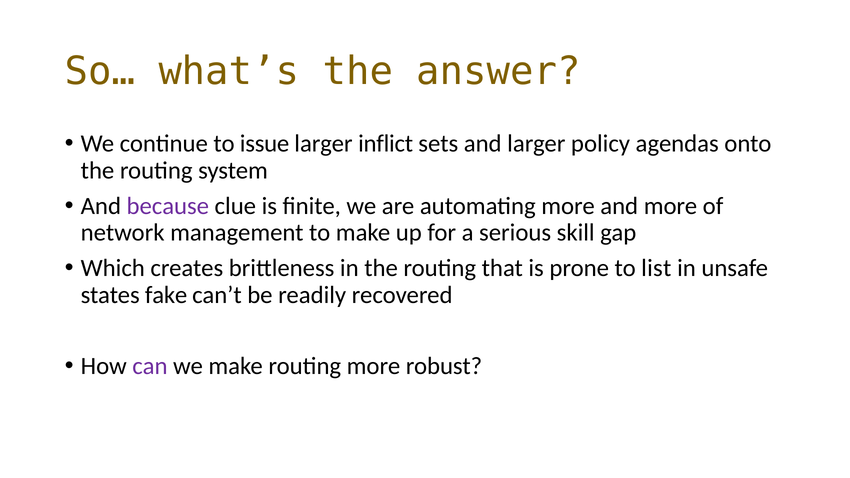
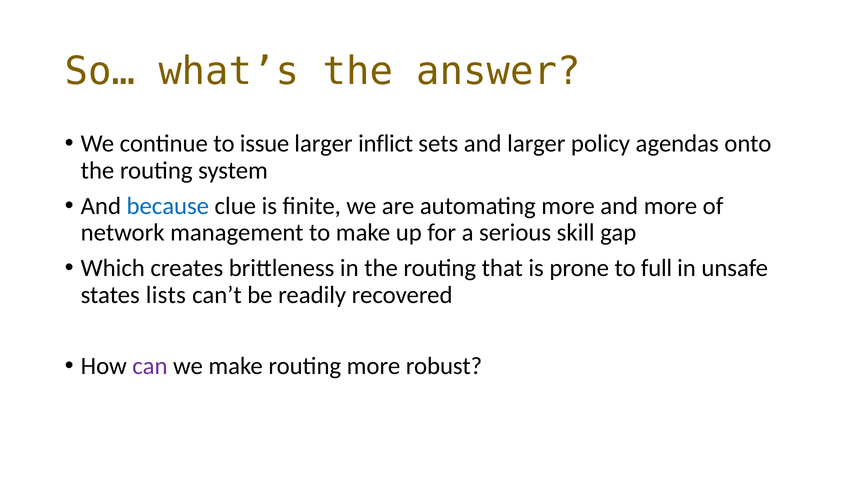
because colour: purple -> blue (168, 206)
list: list -> full (657, 268)
fake: fake -> lists (166, 295)
